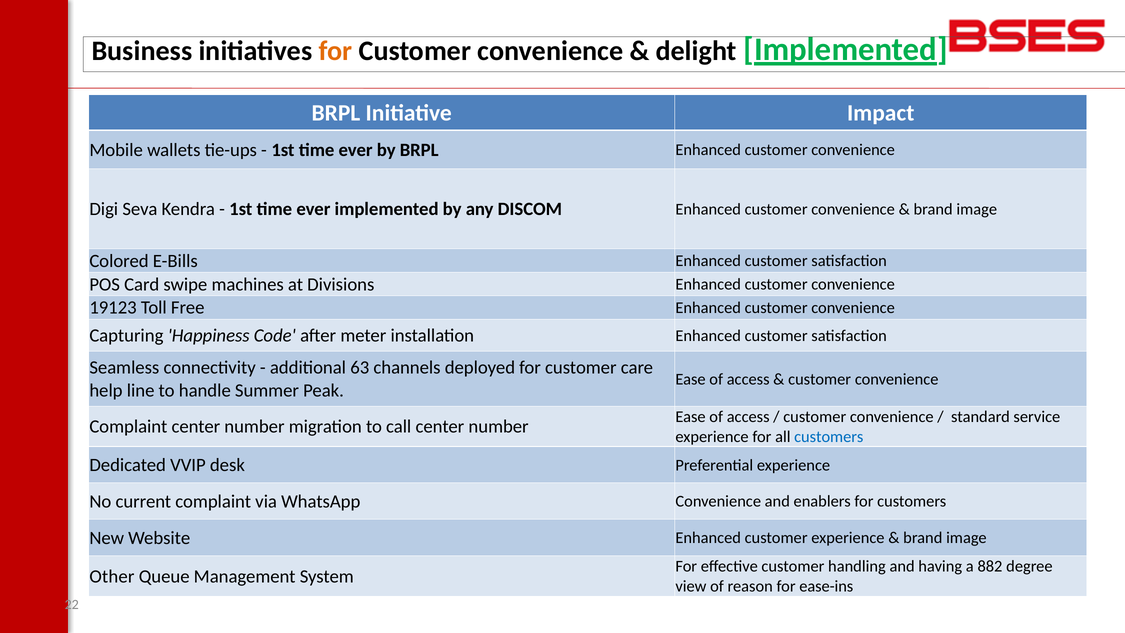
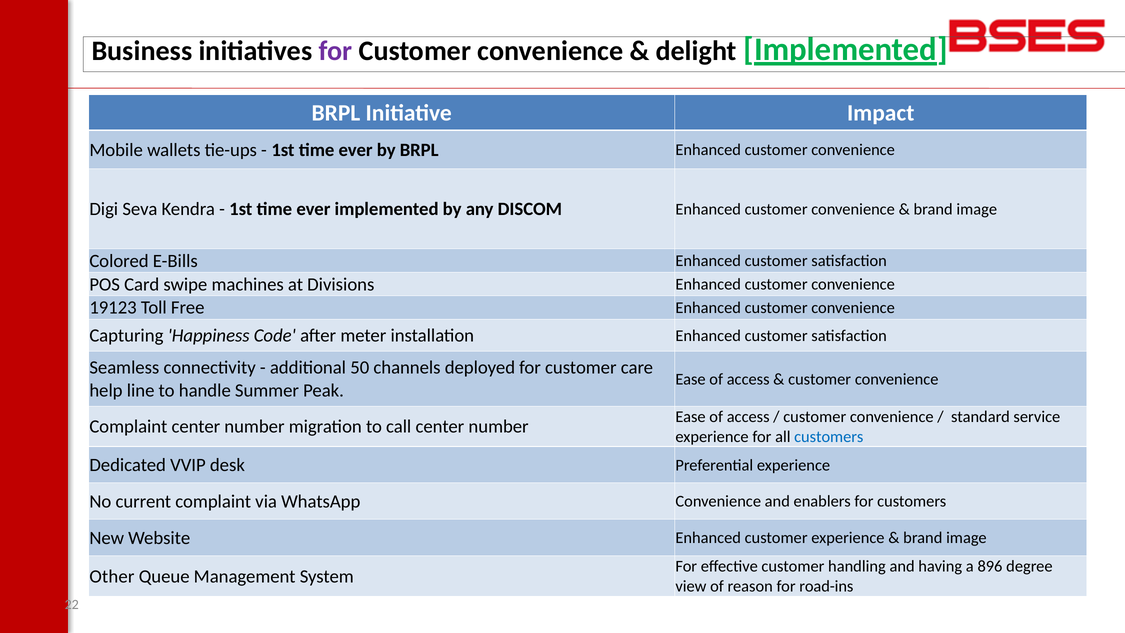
for colour: orange -> purple (336, 51)
63: 63 -> 50 (360, 368)
882: 882 -> 896 (990, 566)
ease-ins: ease-ins -> road-ins (826, 586)
